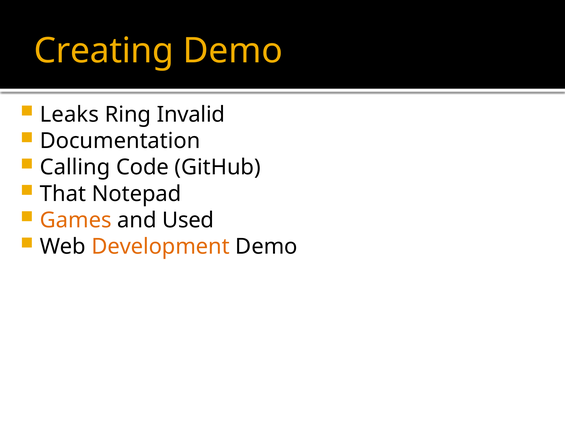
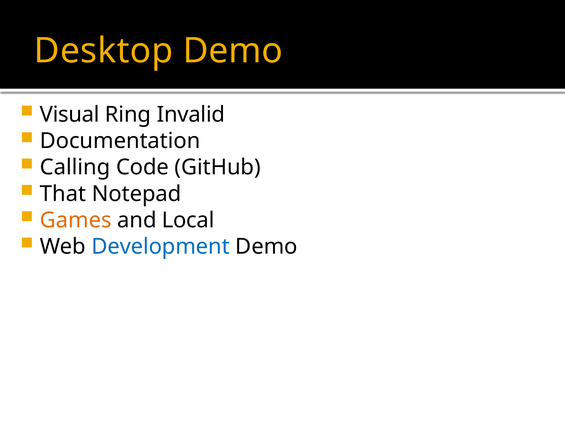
Creating: Creating -> Desktop (104, 51)
Leaks: Leaks -> Visual (70, 115)
Used: Used -> Local (188, 220)
Development colour: orange -> blue (161, 246)
